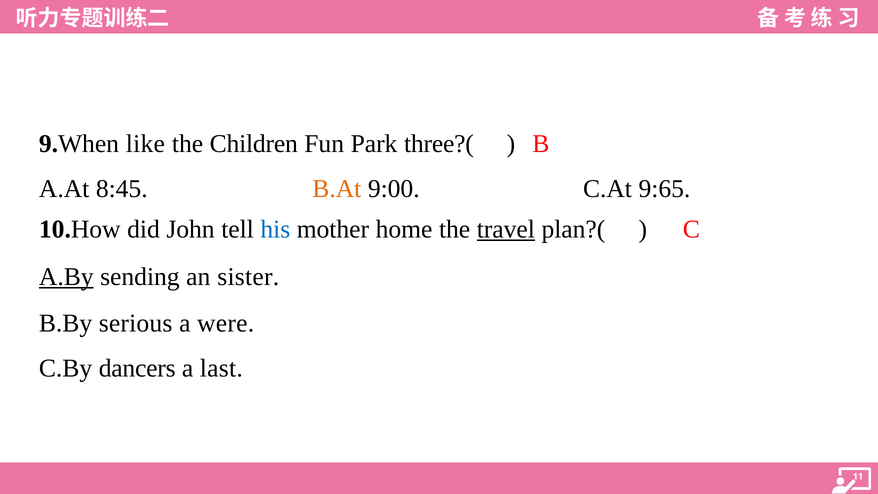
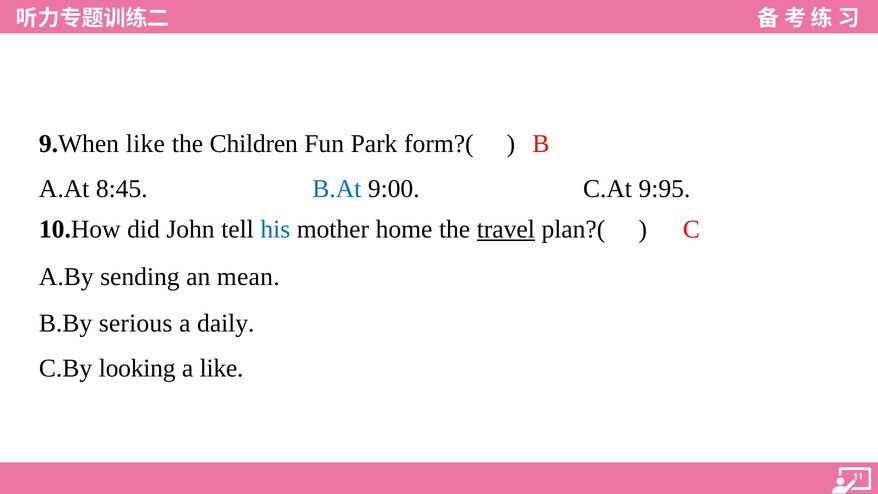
three?(: three?( -> form?( (439, 144)
B.At colour: orange -> blue (337, 189)
9:65: 9:65 -> 9:95 (664, 189)
A.By underline: present -> none (66, 277)
sister: sister -> mean (248, 277)
were: were -> daily (226, 323)
dancers: dancers -> looking (137, 368)
a last: last -> like (222, 368)
